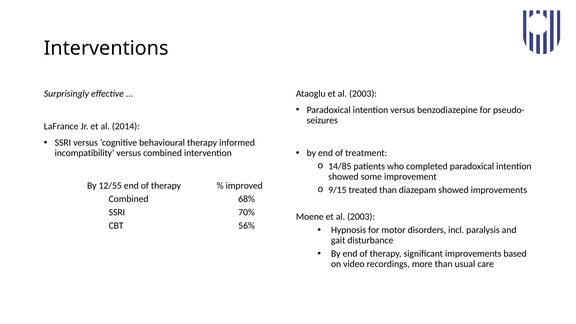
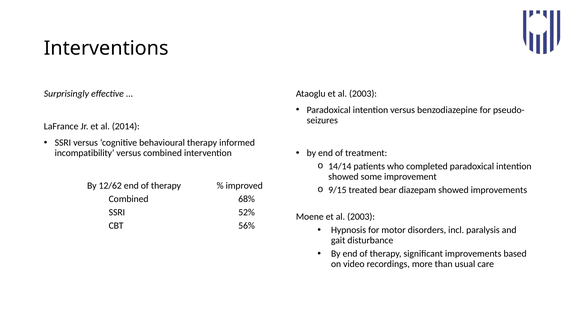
14/85: 14/85 -> 14/14 (340, 166)
12/55: 12/55 -> 12/62 (110, 186)
treated than: than -> bear (388, 190)
70%: 70% -> 52% (247, 212)
